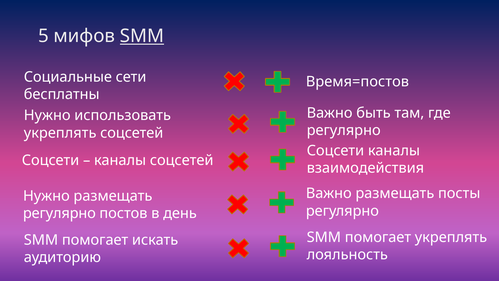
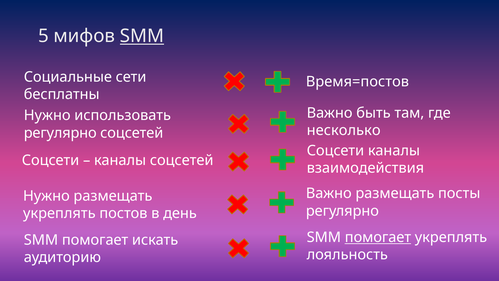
регулярно: регулярно -> несколько (344, 130)
укреплять: укреплять -> регулярно (60, 133)
регулярно: регулярно -> укреплять (59, 213)
помогает underline: none -> present (378, 237)
